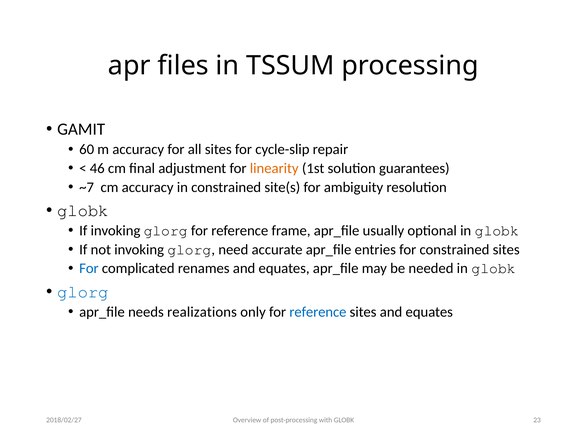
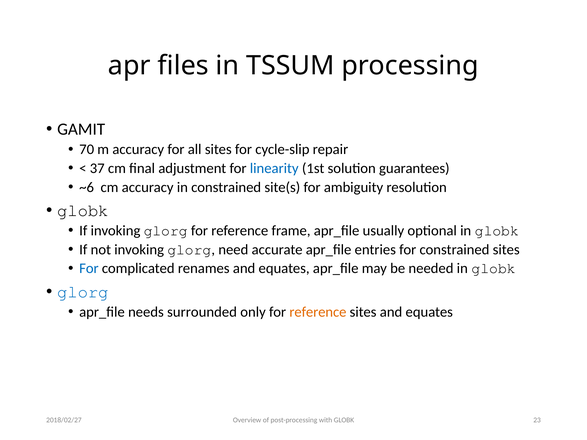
60: 60 -> 70 (87, 150)
46: 46 -> 37 (97, 168)
linearity colour: orange -> blue (274, 168)
~7: ~7 -> ~6 (87, 187)
realizations: realizations -> surrounded (202, 312)
reference colour: blue -> orange (318, 312)
